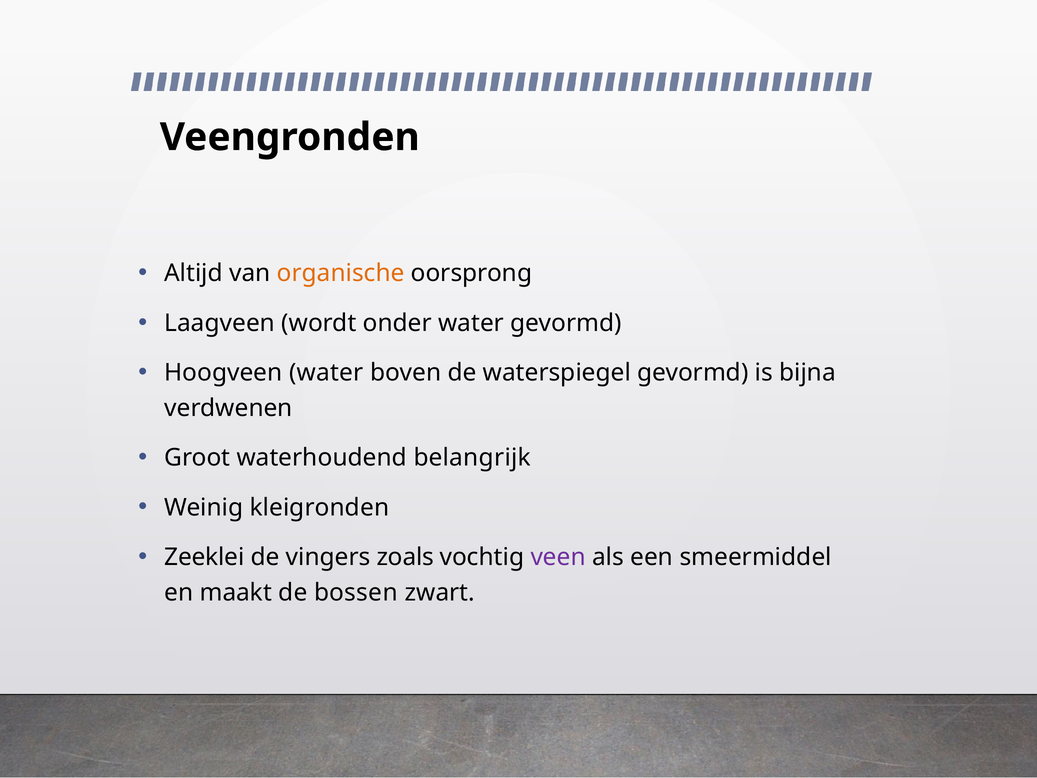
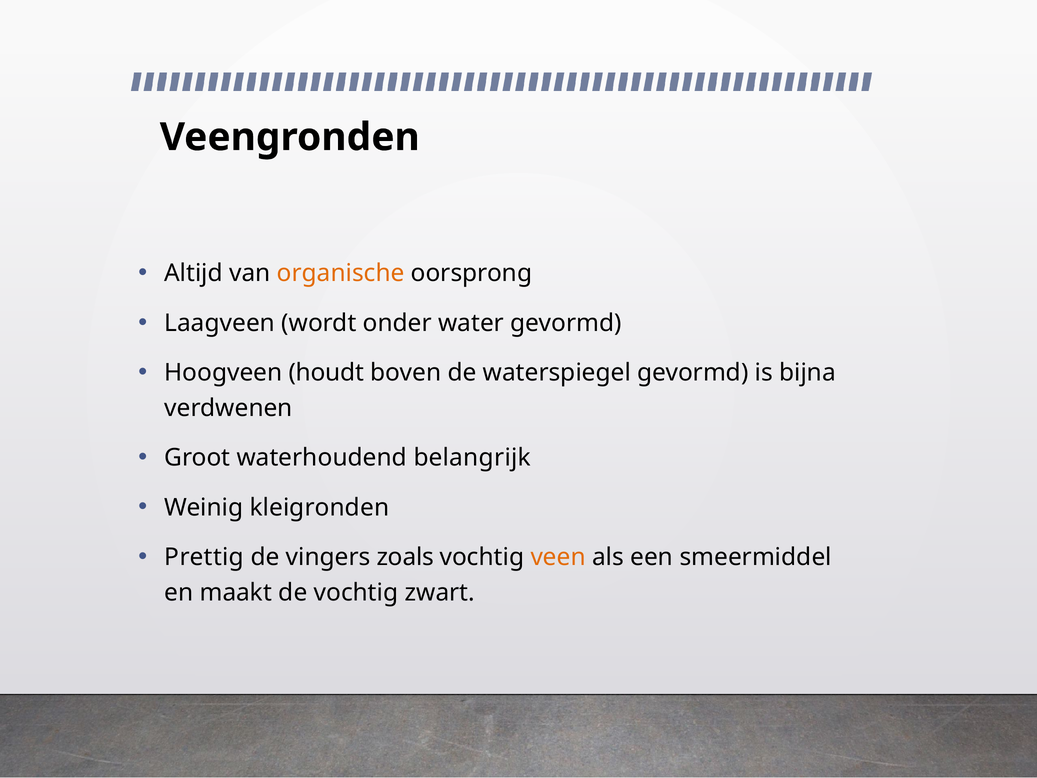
Hoogveen water: water -> houdt (326, 373)
Zeeklei: Zeeklei -> Prettig (204, 557)
veen colour: purple -> orange (558, 557)
de bossen: bossen -> vochtig (356, 592)
